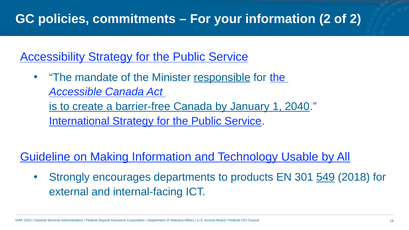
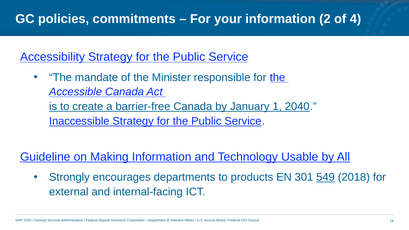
of 2: 2 -> 4 (355, 19)
responsible underline: present -> none (222, 77)
International: International -> Inaccessible (79, 121)
